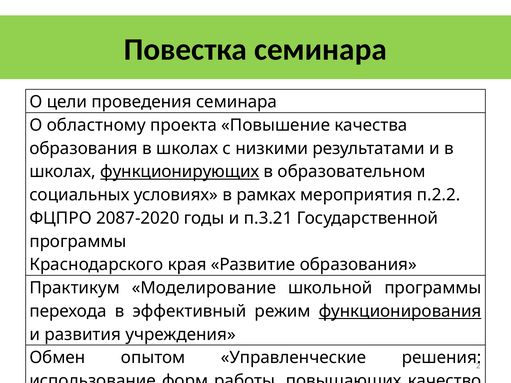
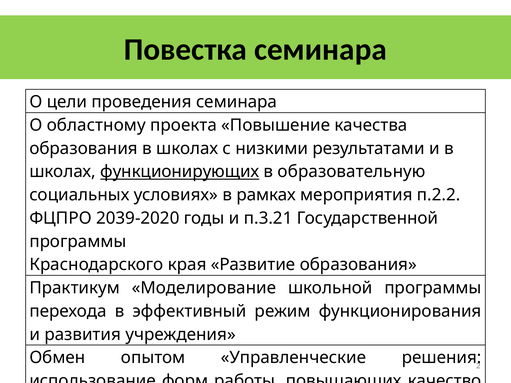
образовательном: образовательном -> образовательную (352, 172)
2087-2020: 2087-2020 -> 2039-2020 (138, 218)
функционирования underline: present -> none (400, 311)
